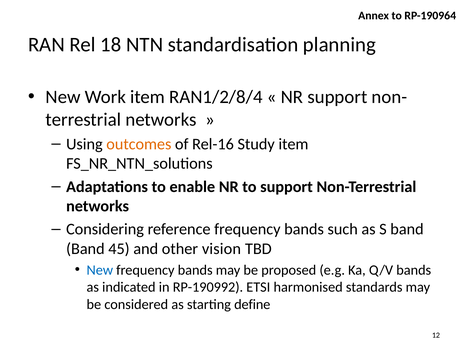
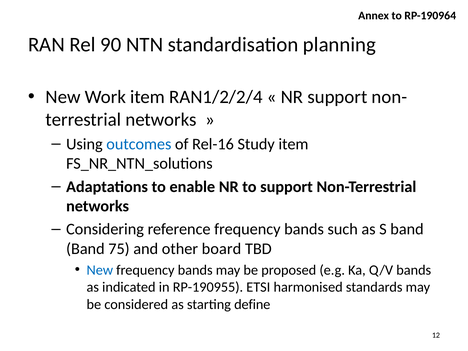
18: 18 -> 90 (111, 45)
RAN1/2/8/4: RAN1/2/8/4 -> RAN1/2/2/4 (216, 97)
outcomes colour: orange -> blue (139, 144)
45: 45 -> 75 (119, 249)
vision: vision -> board (221, 249)
RP-190992: RP-190992 -> RP-190955 (208, 287)
